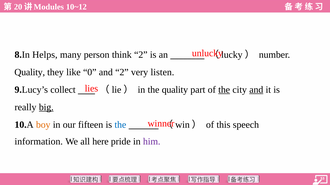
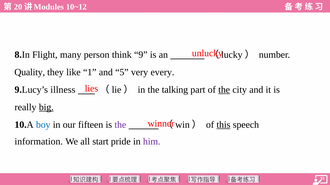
Helps: Helps -> Flight (45, 55)
think 2: 2 -> 9 (141, 55)
0: 0 -> 1 (90, 72)
and 2: 2 -> 5 (122, 72)
listen: listen -> every (162, 72)
collect: collect -> illness (63, 90)
the quality: quality -> talking (175, 90)
and underline: present -> none (256, 90)
boy colour: orange -> blue (43, 125)
the colour: blue -> purple (120, 125)
this underline: none -> present (223, 125)
here: here -> start (100, 142)
